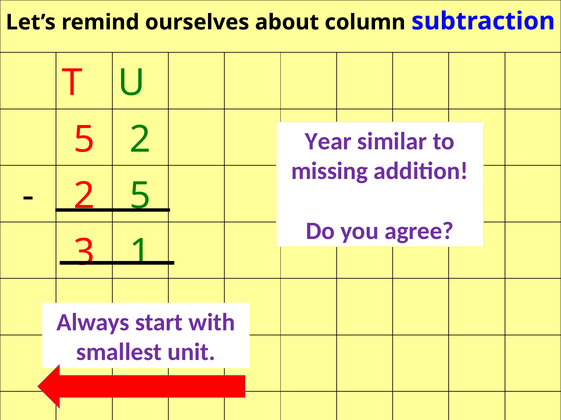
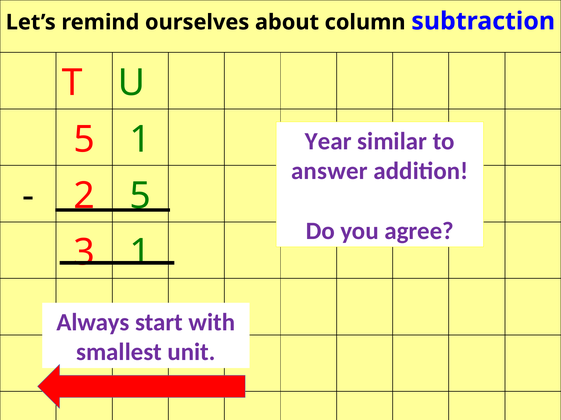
5 2: 2 -> 1 (140, 140)
missing: missing -> answer (329, 171)
